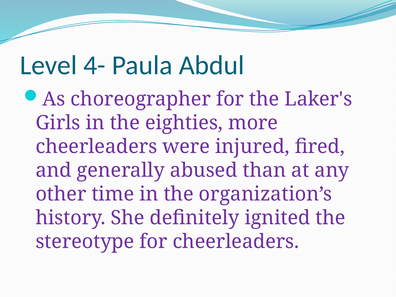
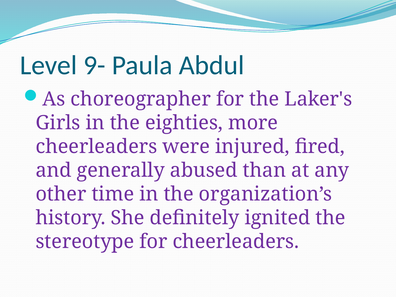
4-: 4- -> 9- (94, 65)
